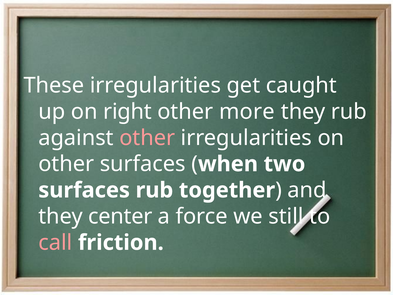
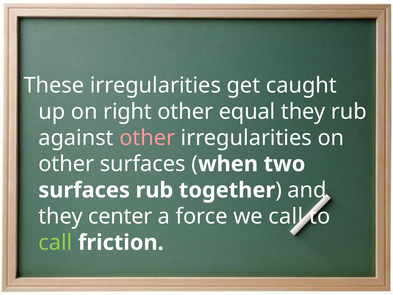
more: more -> equal (247, 112)
we still: still -> call (286, 216)
call colour: pink -> light green (55, 242)
